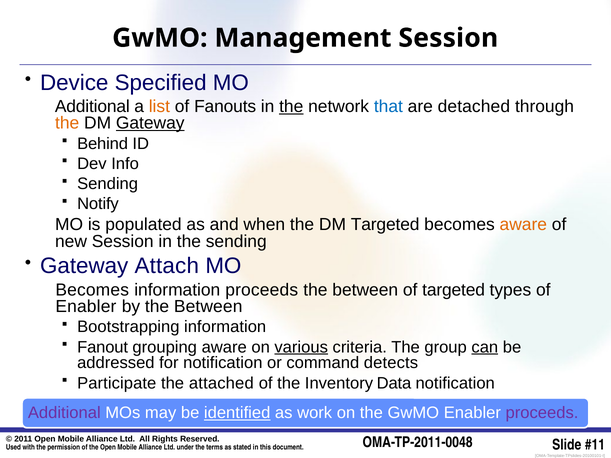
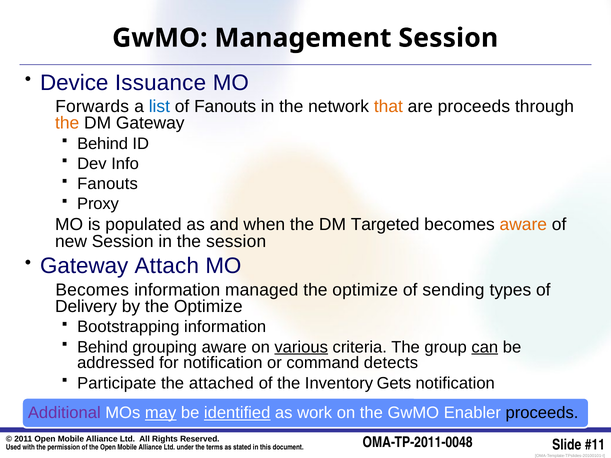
Specified: Specified -> Issuance (161, 83)
Additional: Additional -> Forwards (92, 107)
list colour: orange -> blue (159, 107)
the underline: present -> none (291, 107)
that colour: blue -> orange (388, 107)
are detached: detached -> proceeds (474, 107)
Gateway underline: present -> none (150, 123)
Sending: Sending -> Fanouts (108, 184)
Notify: Notify -> Proxy (98, 204)
the sending: sending -> session (236, 242)
information proceeds: proceeds -> managed (262, 290)
between: between -> optimize (365, 290)
of targeted: targeted -> sending (453, 290)
Enabler: Enabler -> Delivery (86, 307)
by the Between: Between -> Optimize (208, 307)
Fanout: Fanout -> Behind (103, 347)
Data: Data -> Gets (394, 383)
may underline: none -> present (161, 413)
proceeds colour: purple -> black (542, 413)
